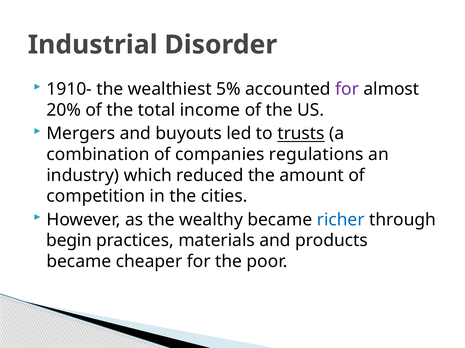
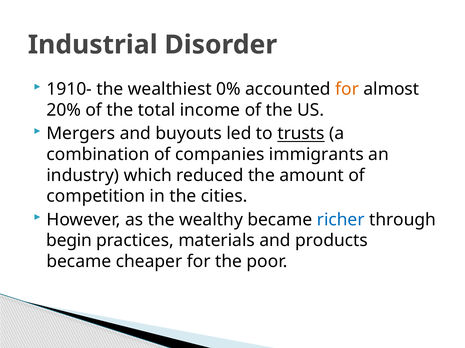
5%: 5% -> 0% (228, 89)
for colour: purple -> orange (347, 89)
regulations: regulations -> immigrants (316, 155)
